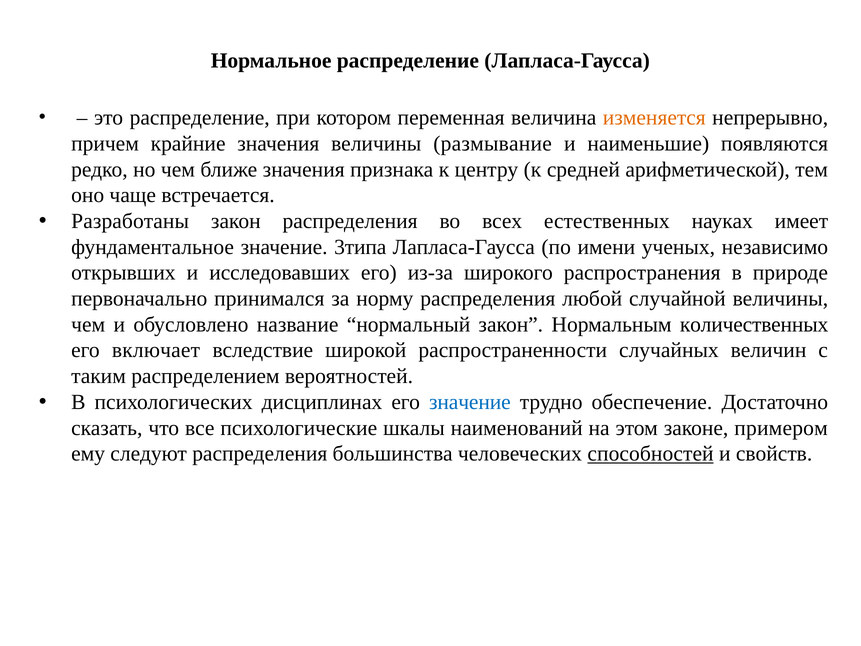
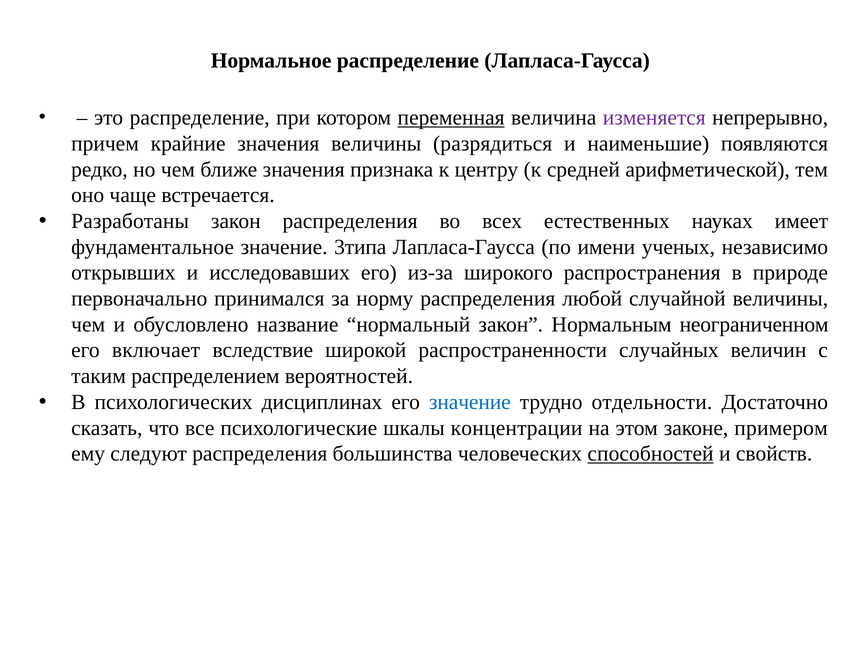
переменная underline: none -> present (451, 118)
изменяется colour: orange -> purple (654, 118)
размывание: размывание -> разрядиться (493, 144)
количественных: количественных -> неограниченном (754, 324)
обеспечение: обеспечение -> отдельности (652, 402)
наименований: наименований -> концентрации (517, 428)
